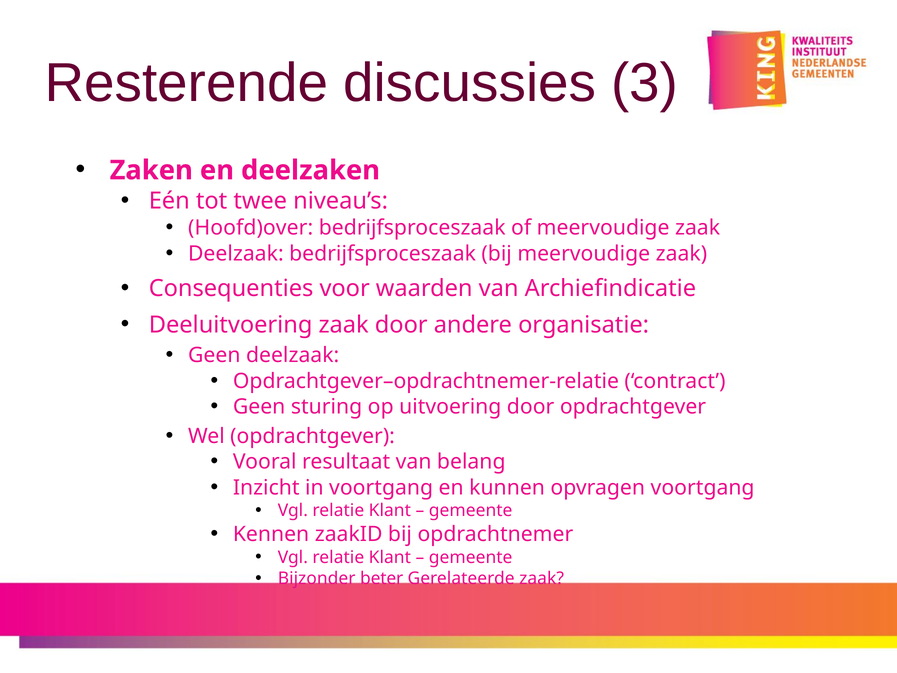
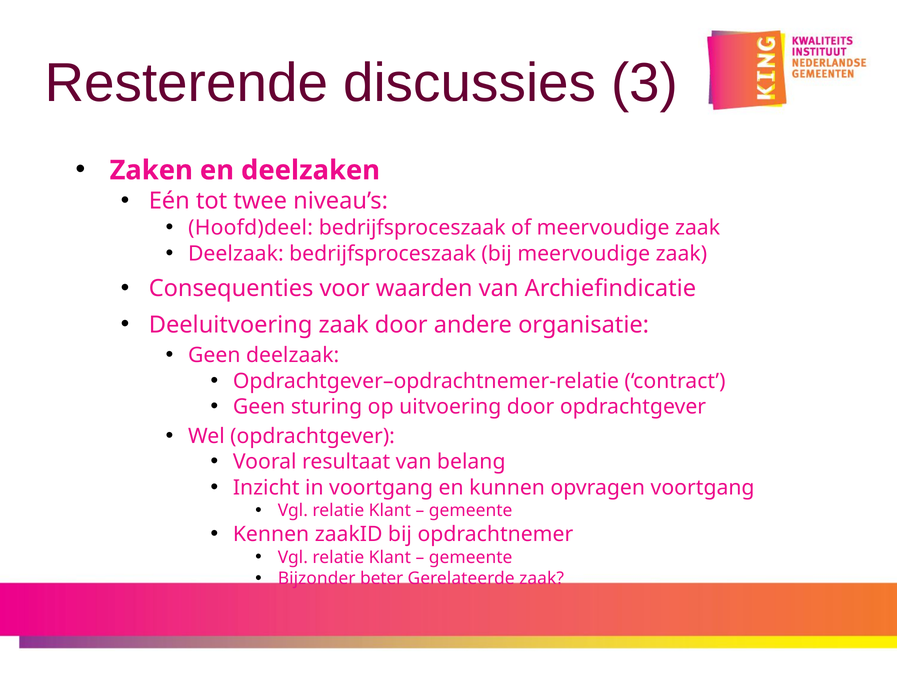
Hoofd)over: Hoofd)over -> Hoofd)deel (251, 228)
